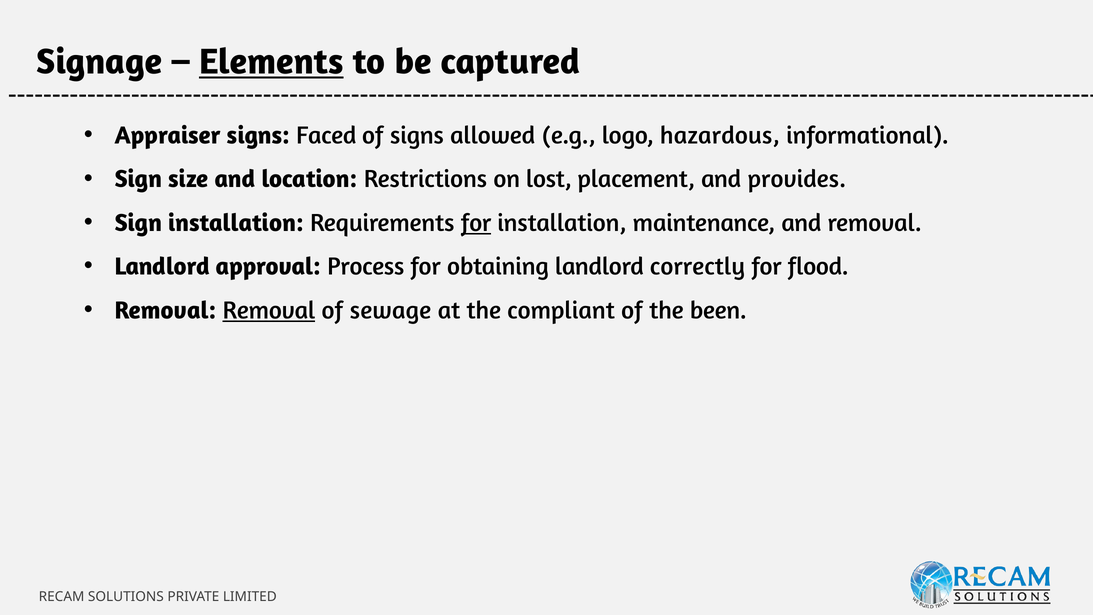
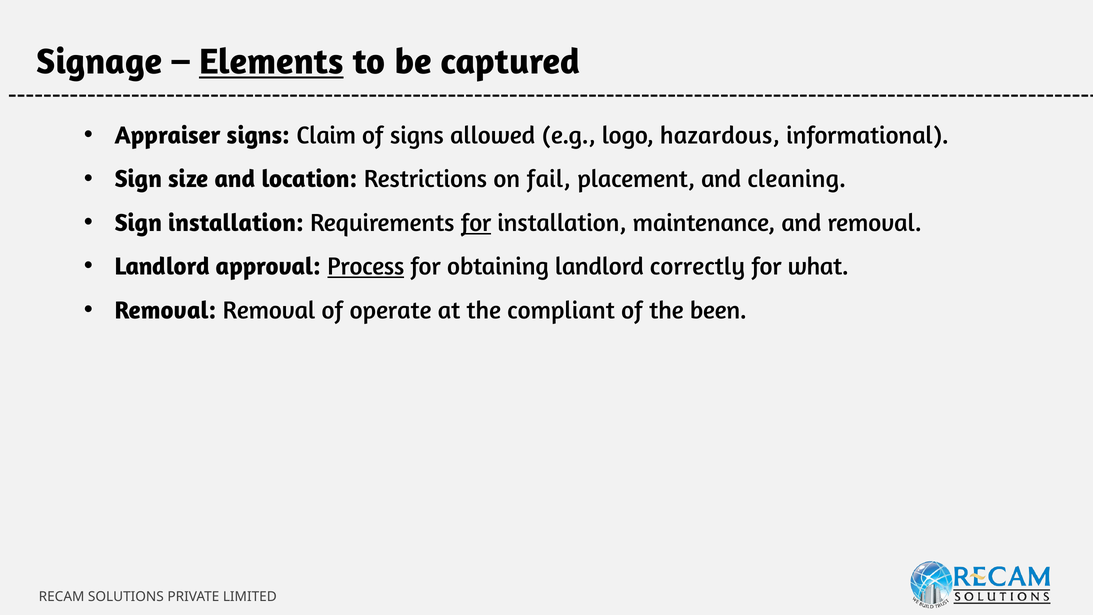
Faced: Faced -> Claim (326, 135)
lost: lost -> fail (549, 179)
provides: provides -> cleaning (797, 179)
Process underline: none -> present (366, 266)
flood: flood -> what (818, 266)
Removal underline: present -> none (269, 310)
sewage: sewage -> operate (391, 310)
